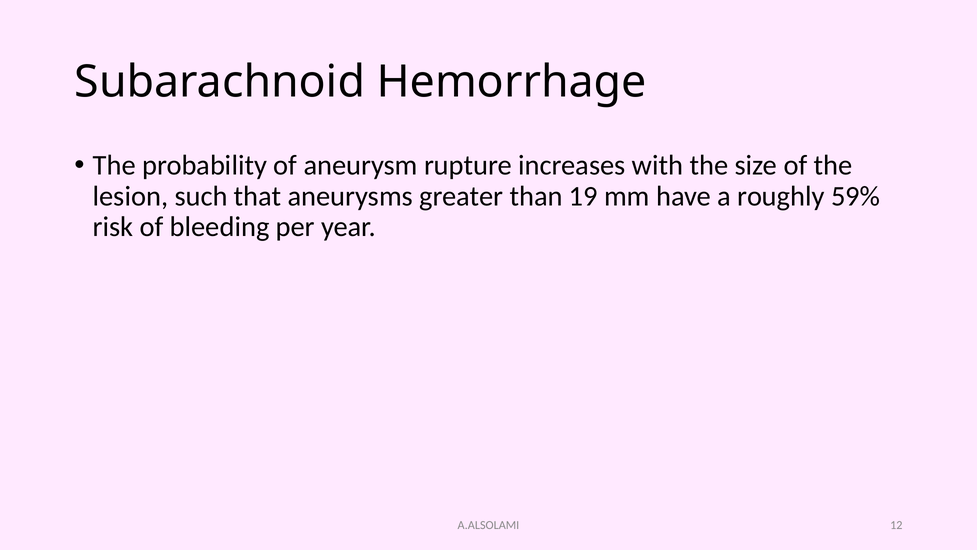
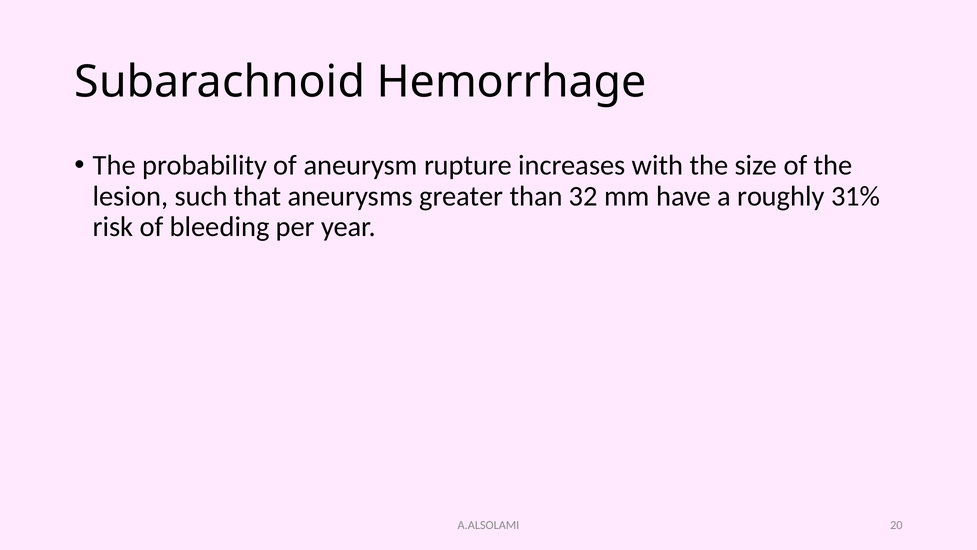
19: 19 -> 32 (583, 196)
59%: 59% -> 31% (856, 196)
12: 12 -> 20 (896, 525)
